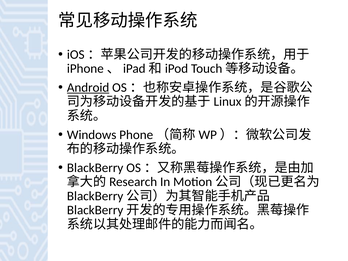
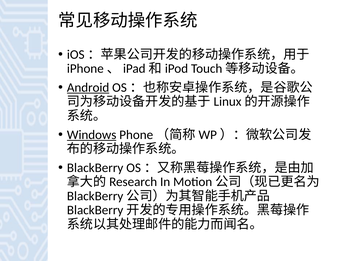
Windows underline: none -> present (92, 135)
